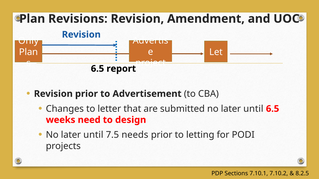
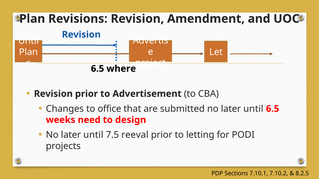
Only: Only -> Until (28, 41)
report: report -> where (121, 69)
letter: letter -> office (109, 109)
needs: needs -> reeval (135, 135)
